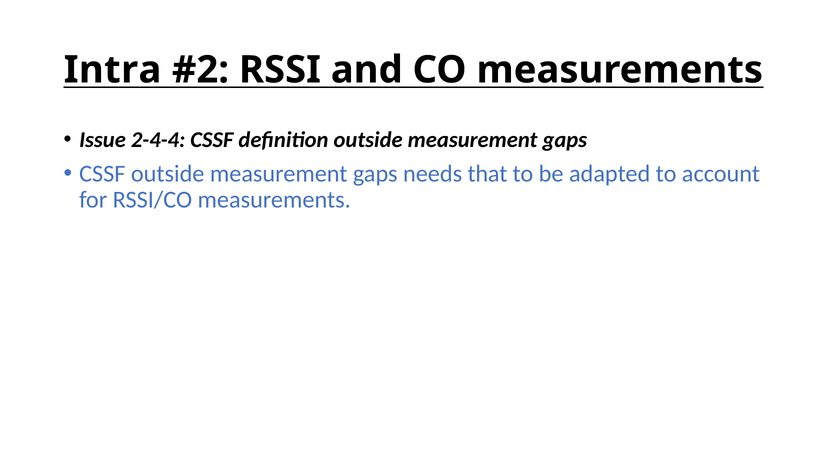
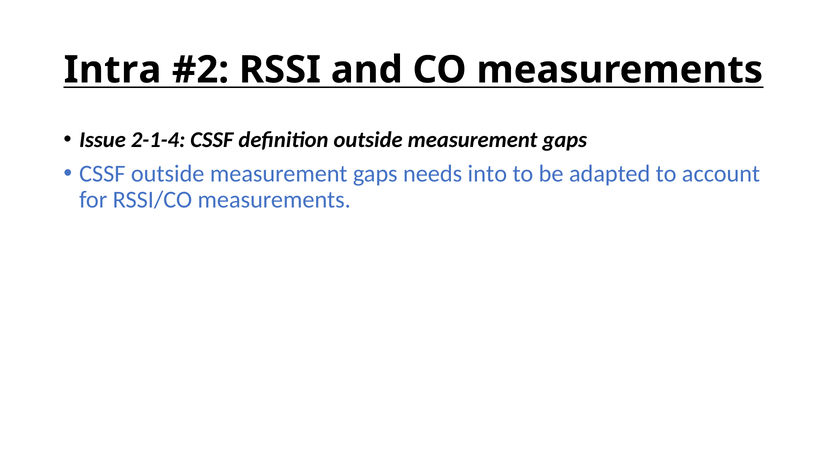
2-4-4: 2-4-4 -> 2-1-4 (158, 140)
that: that -> into (487, 174)
